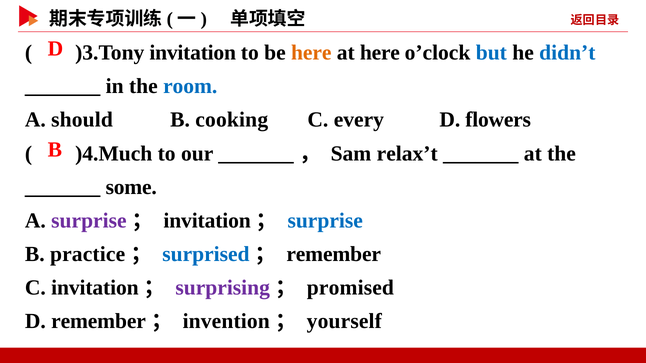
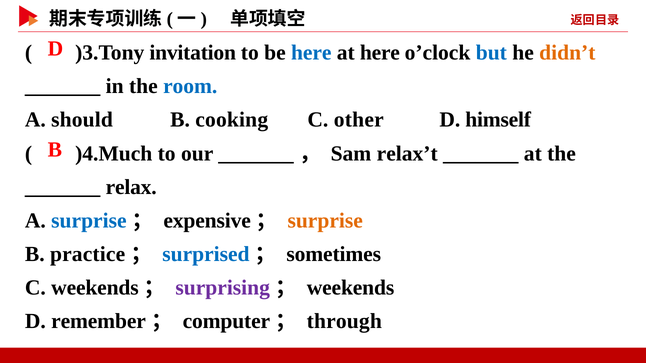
here colour: orange -> blue (311, 53)
didn’t colour: blue -> orange (567, 53)
every: every -> other (359, 120)
flowers: flowers -> himself (498, 120)
some: some -> relax (131, 187)
surprise colour: purple -> blue (89, 221)
invitation: invitation -> expensive (207, 221)
surprise colour: blue -> orange (325, 221)
remember: remember -> sometimes (334, 254)
C invitation: invitation -> weekends (95, 288)
promised: promised -> weekends (351, 288)
invention: invention -> computer (226, 322)
yourself: yourself -> through (344, 322)
